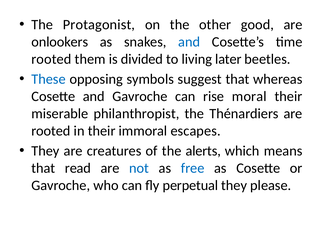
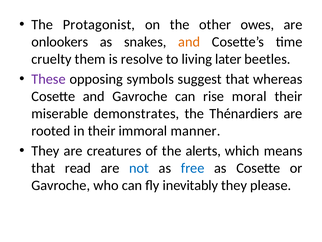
good: good -> owes (257, 25)
and colour: blue -> orange (189, 42)
rooted: rooted -> cruelty (51, 59)
divided: divided -> resolve (142, 59)
These colour: blue -> purple (49, 79)
philanthropist: philanthropist -> demonstrates (136, 113)
escapes: escapes -> manner (196, 131)
perpetual: perpetual -> inevitably (190, 185)
